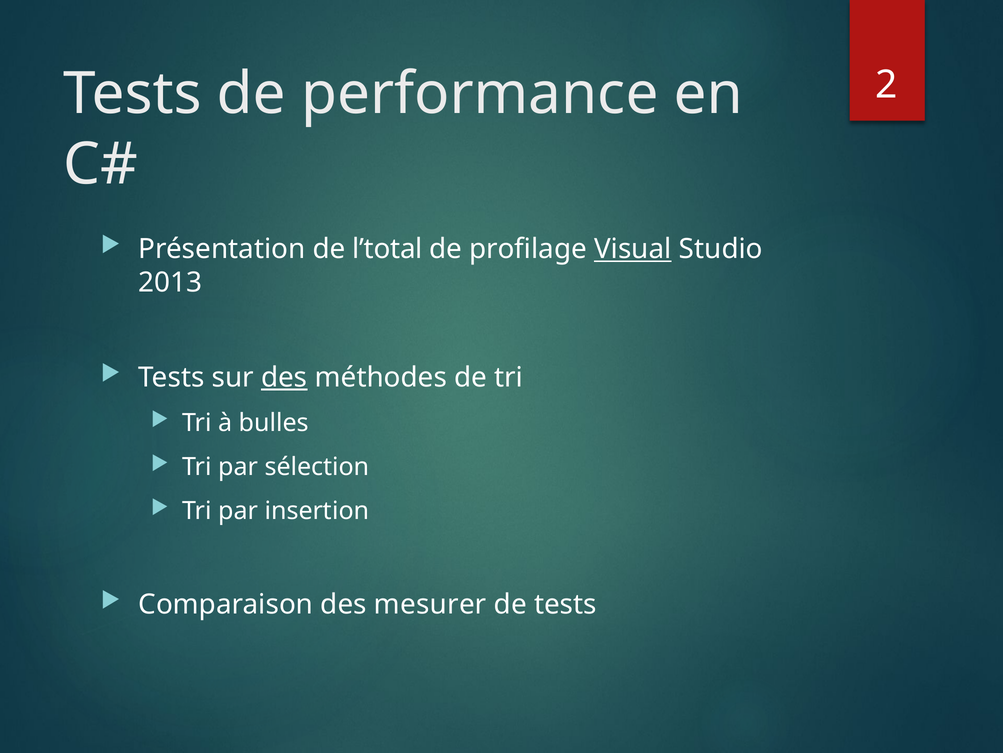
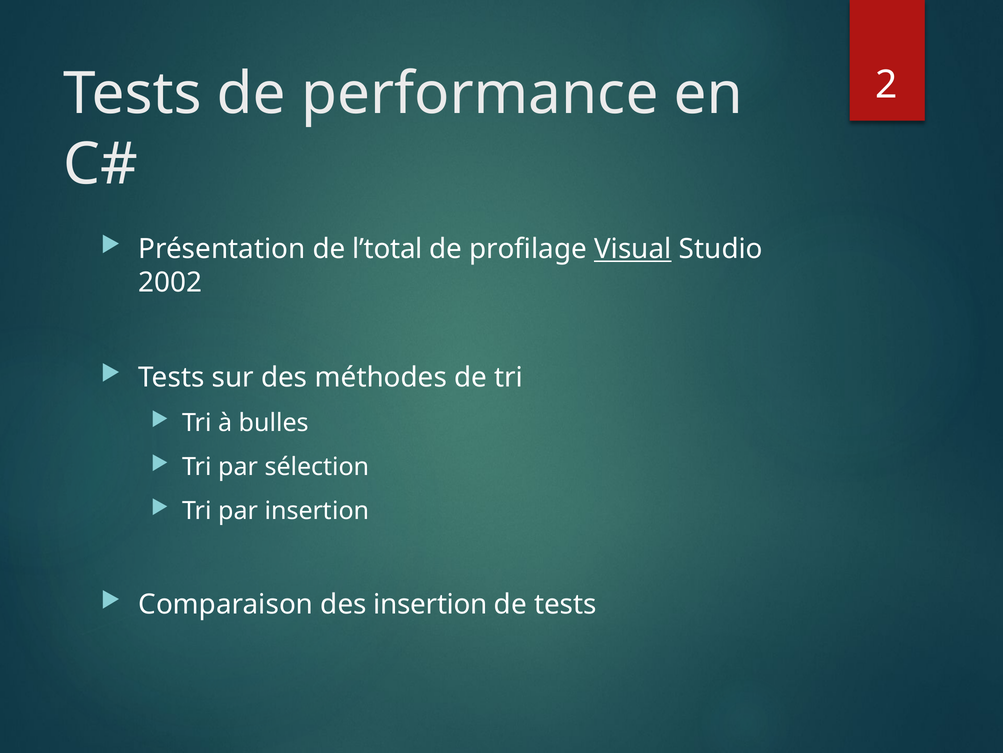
2013: 2013 -> 2002 (170, 282)
des underline: present -> none (284, 377)
des mesurer: mesurer -> insertion (430, 604)
